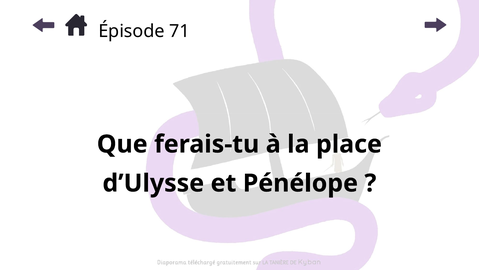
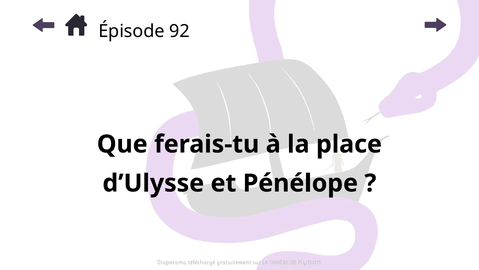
71: 71 -> 92 (180, 31)
